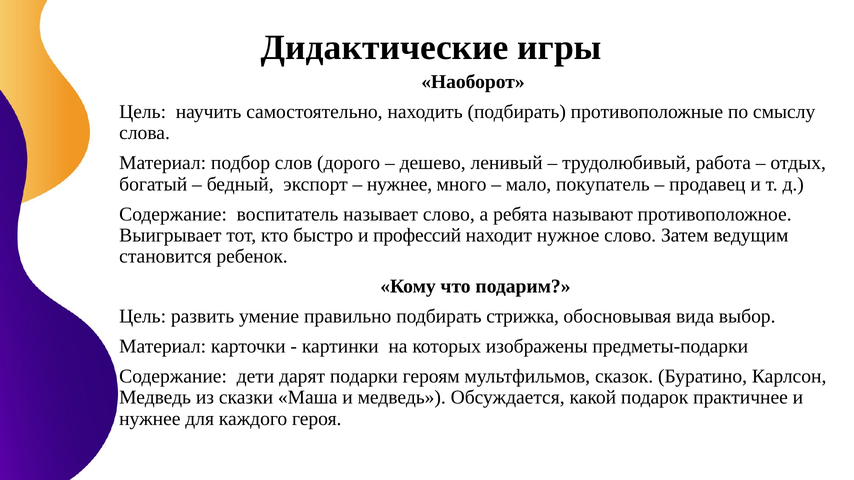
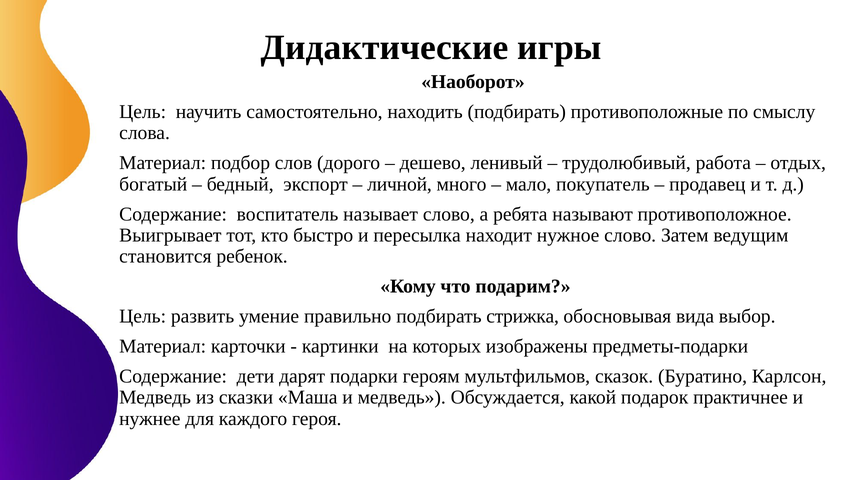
нужнее: нужнее -> личной (400, 184)
профессий: профессий -> пересылка (417, 235)
